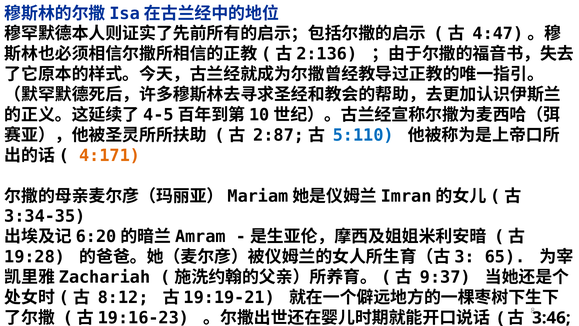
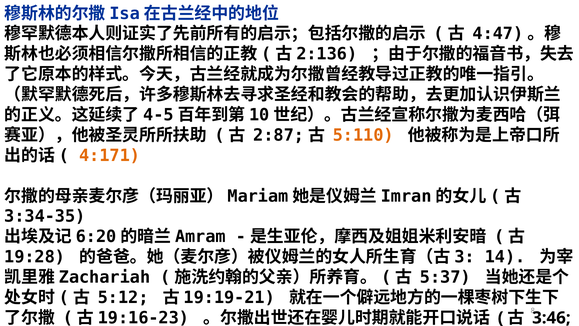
5:110 colour: blue -> orange (363, 135)
65: 65 -> 14 (505, 257)
9:37: 9:37 -> 5:37 (445, 277)
8:12: 8:12 -> 5:12 (123, 297)
